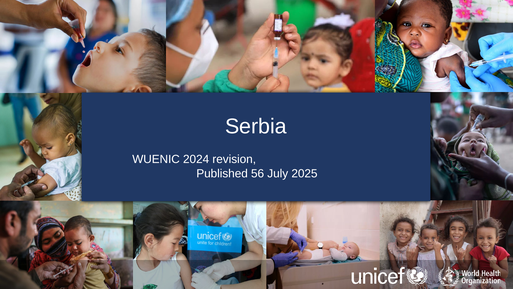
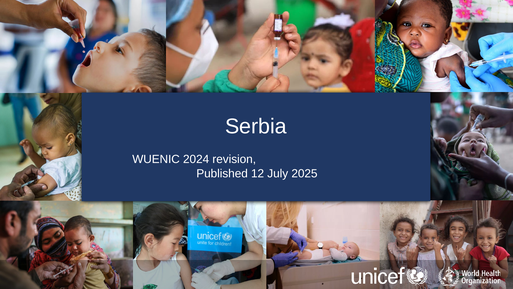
56: 56 -> 12 (258, 173)
